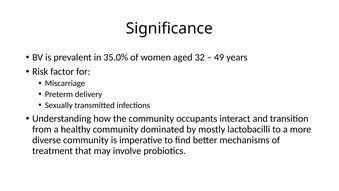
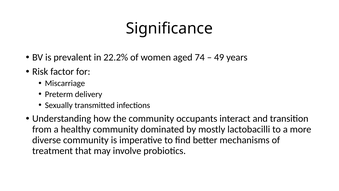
35.0%: 35.0% -> 22.2% (116, 57)
32: 32 -> 74 (200, 57)
